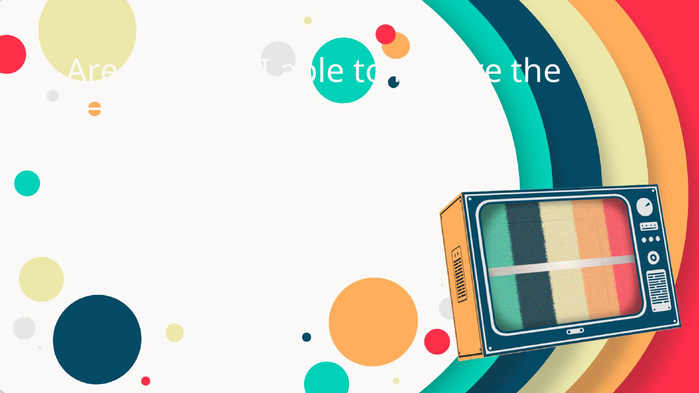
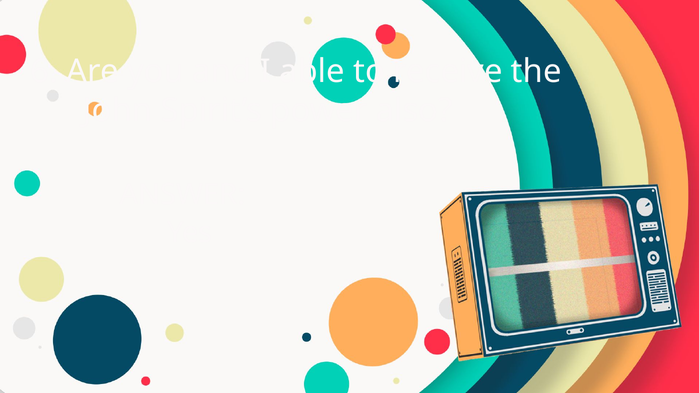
Hats: Hats -> John (117, 111)
